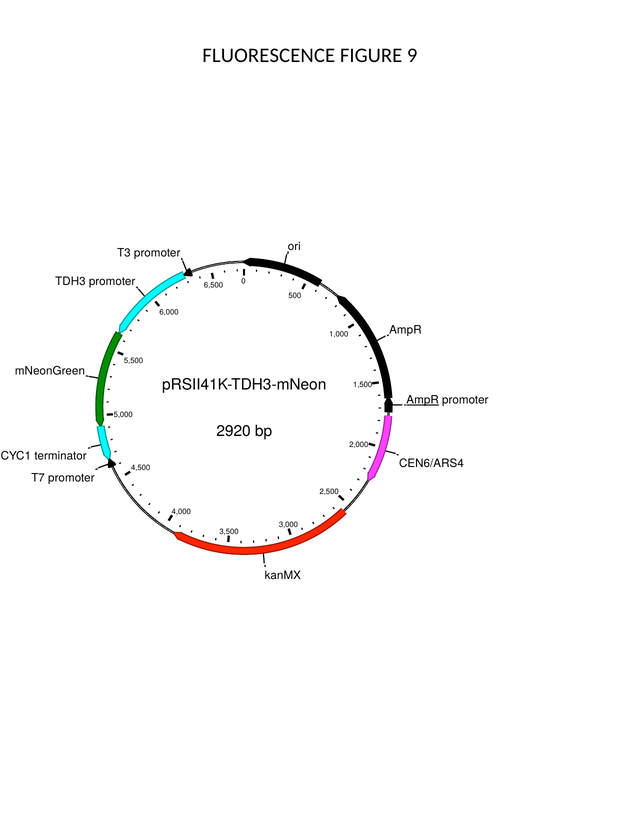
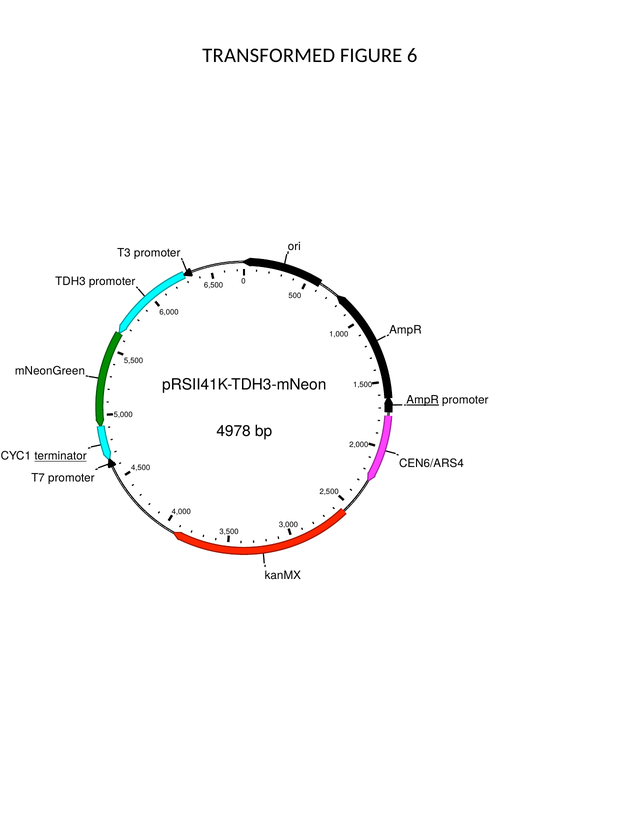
FLUORESCENCE: FLUORESCENCE -> TRANSFORMED (269, 55)
9: 9 -> 6 (412, 55)
2920: 2920 -> 4978 (234, 431)
terminator underline: none -> present (61, 457)
